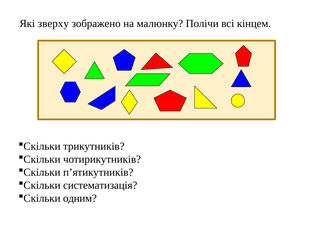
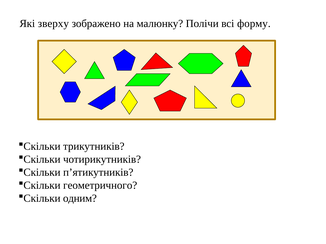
кінцем: кінцем -> форму (254, 23)
систематизація: систематизація -> геометричного (100, 186)
